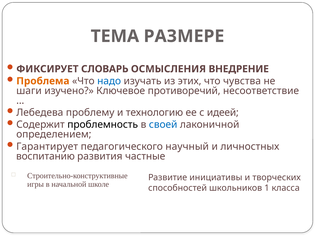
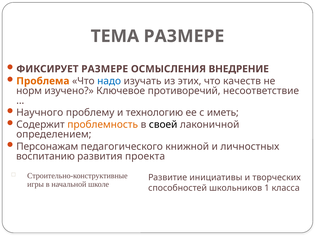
ФИКСИРУЕТ СЛОВАРЬ: СЛОВАРЬ -> РАЗМЕРЕ (105, 69)
чувства: чувства -> качеств (242, 81)
шаги: шаги -> норм (29, 91)
Лебедева: Лебедева -> Научного (40, 113)
идеей: идеей -> иметь (223, 113)
проблемность colour: black -> orange (103, 125)
своей colour: blue -> black (163, 125)
Гарантирует: Гарантирует -> Персонажам (47, 147)
научный: научный -> книжной (187, 147)
частные: частные -> проекта (145, 156)
